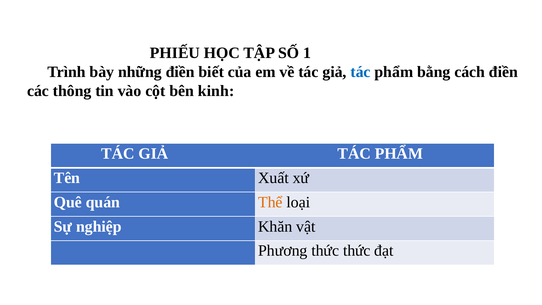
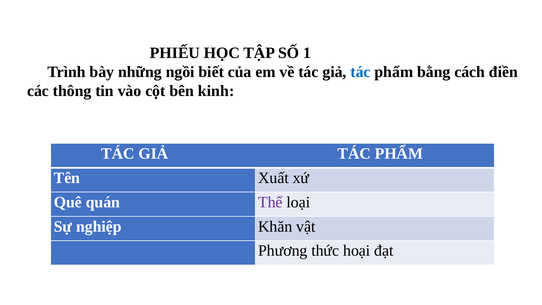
những điền: điền -> ngồi (180, 72)
Thể colour: orange -> purple (270, 202)
thức thức: thức -> hoại (357, 251)
